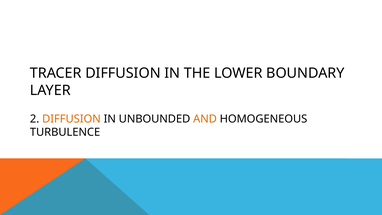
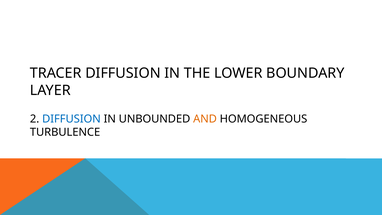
DIFFUSION colour: orange -> blue (71, 119)
